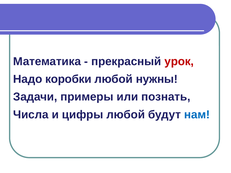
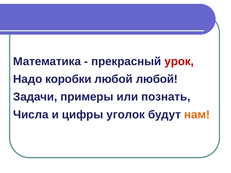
любой нужны: нужны -> любой (157, 79)
цифры любой: любой -> уголок (126, 115)
нам colour: blue -> orange (197, 115)
